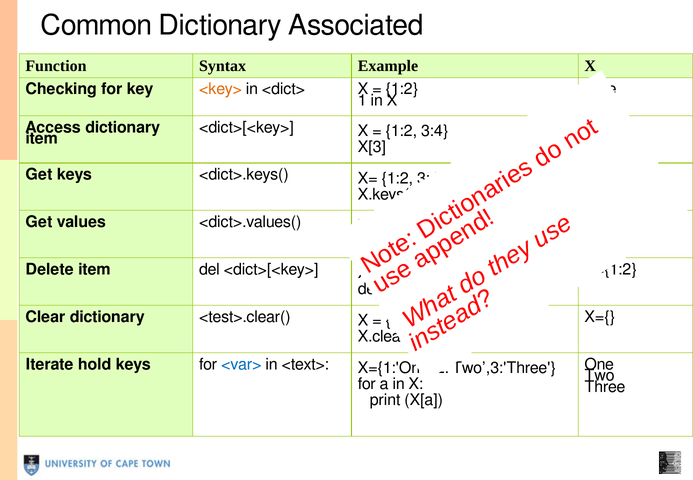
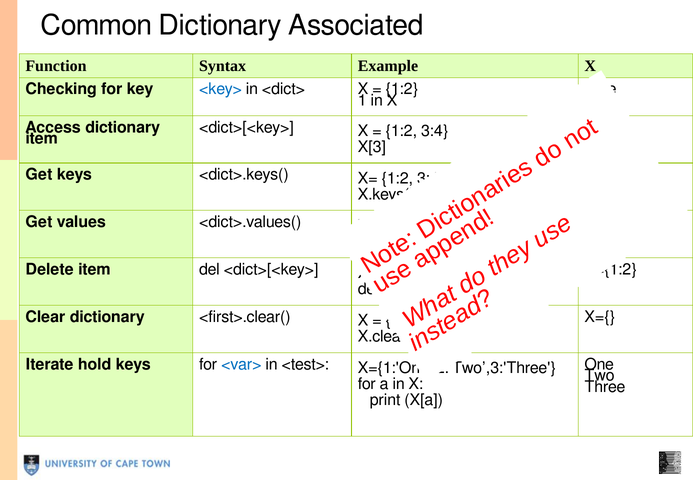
<key> colour: orange -> blue (220, 89)
<test>.clear(: <test>.clear( -> <first>.clear( (245, 317)
<text>: <text> -> <test> (305, 364)
